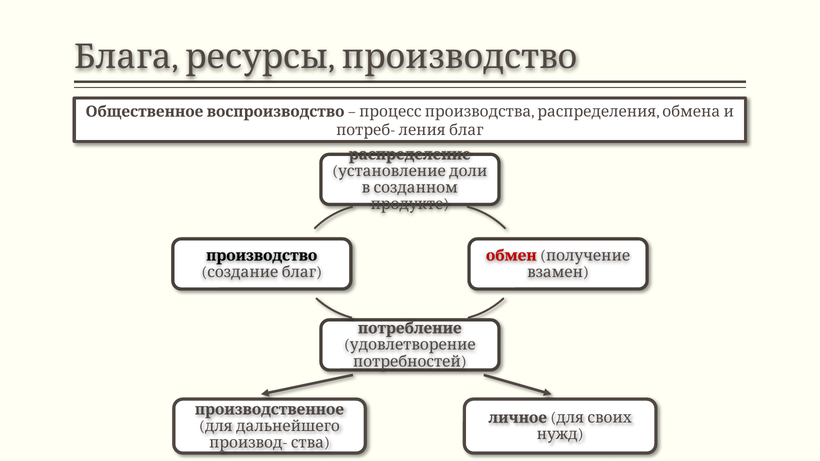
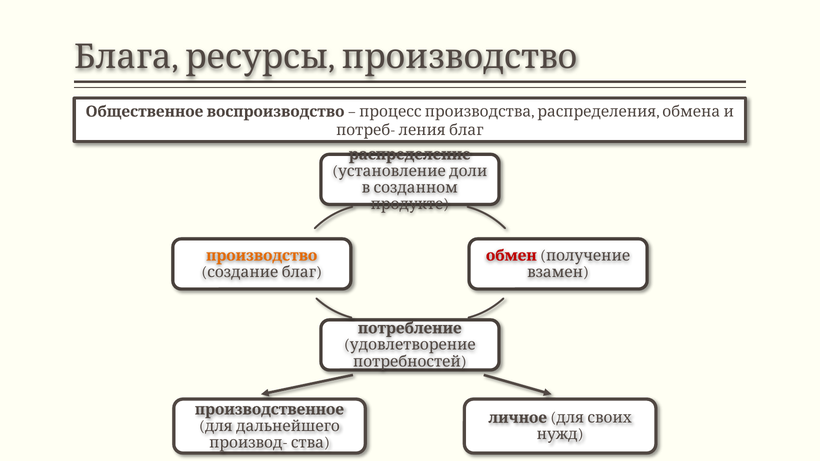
производство colour: black -> orange (262, 256)
